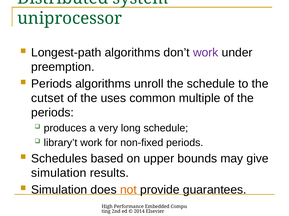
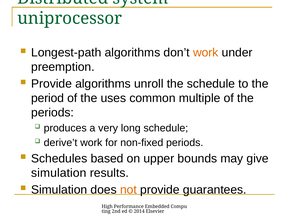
work colour: purple -> orange (206, 53)
Periods: Periods -> Provide (52, 84)
cutset: cutset -> period (48, 99)
library’t: library’t -> derive’t (61, 143)
